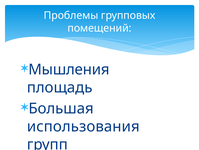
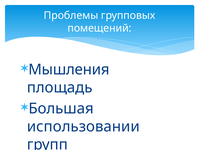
использования: использования -> использовании (83, 126)
